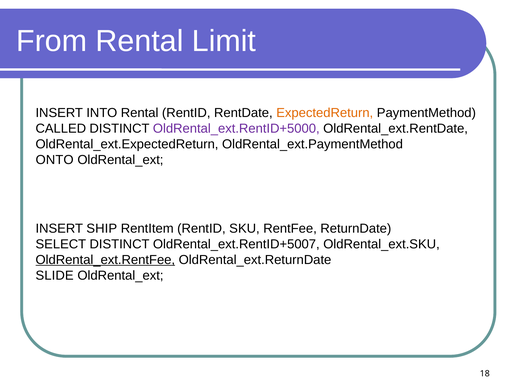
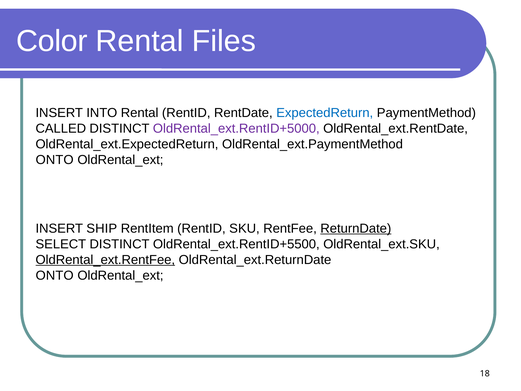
From: From -> Color (52, 41)
Limit: Limit -> Files (224, 41)
ExpectedReturn colour: orange -> blue (325, 113)
ReturnDate underline: none -> present (356, 228)
OldRental_ext.RentID+5007: OldRental_ext.RentID+5007 -> OldRental_ext.RentID+5500 (236, 244)
SLIDE: SLIDE -> ONTO (55, 275)
